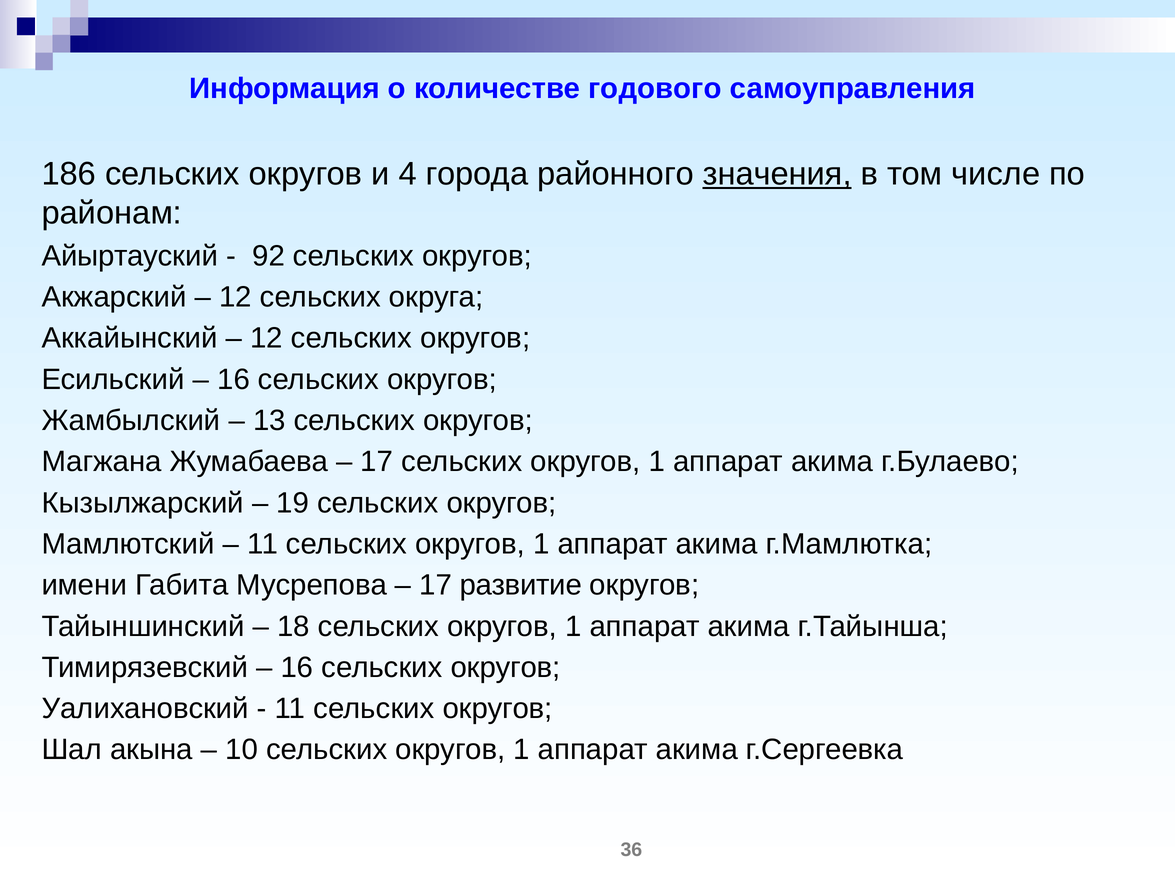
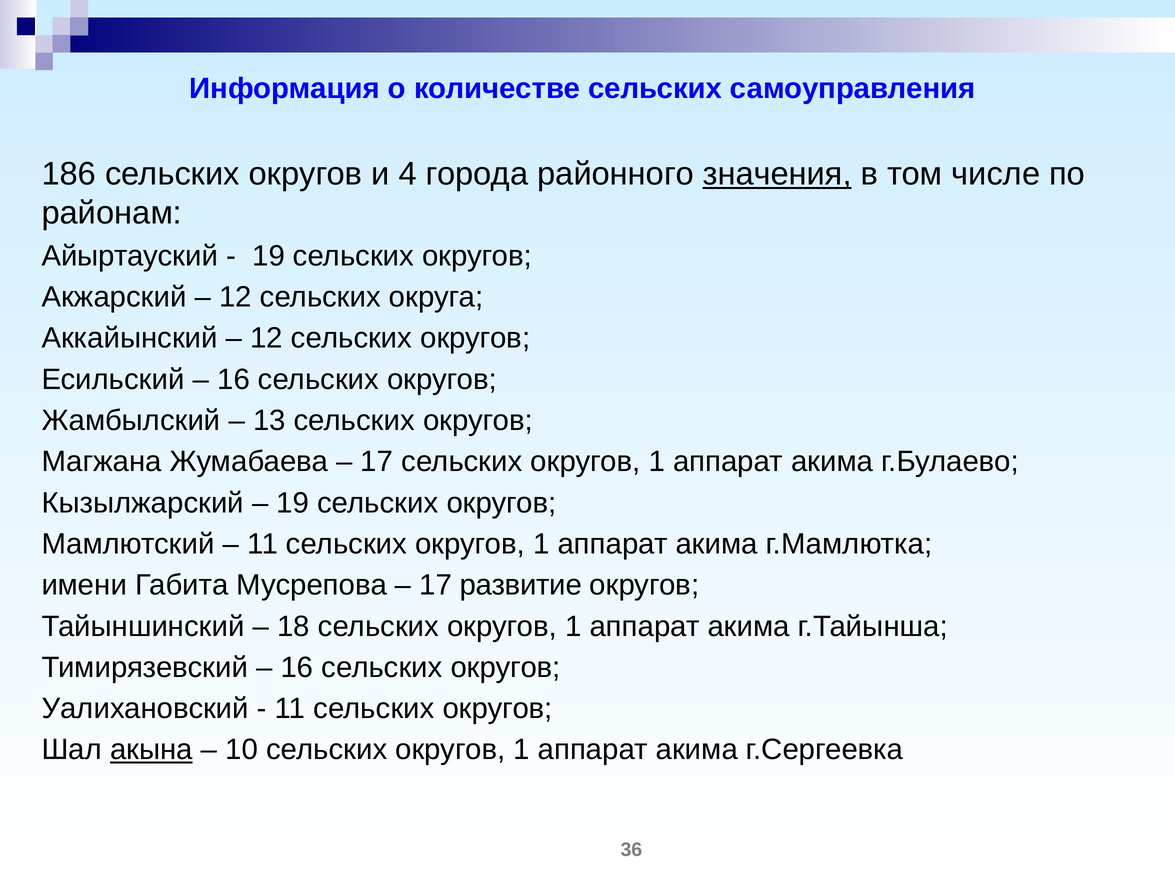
количестве годового: годового -> сельских (655, 88)
92: 92 -> 19 (269, 256)
акына underline: none -> present (151, 749)
